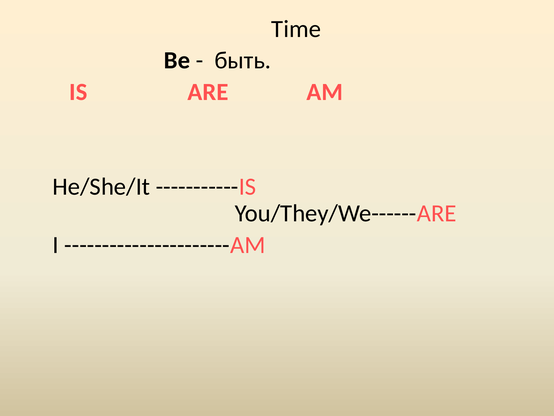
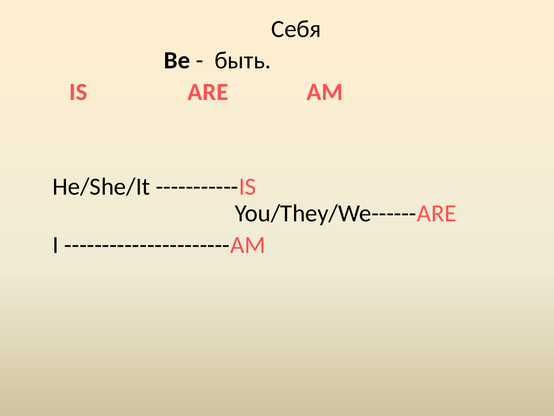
Time: Time -> Себя (296, 29)
